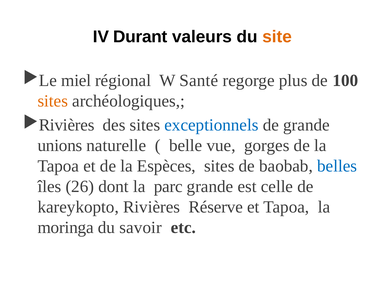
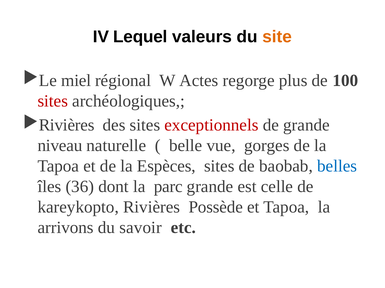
Durant: Durant -> Lequel (140, 37)
Santé: Santé -> Actes (199, 81)
sites colour: orange -> red (53, 101)
exceptionnels colour: blue -> red (211, 125)
unions: unions -> niveau (60, 146)
26: 26 -> 36 (80, 187)
Réserve: Réserve -> Possède (216, 207)
moringa: moringa -> arrivons (66, 228)
